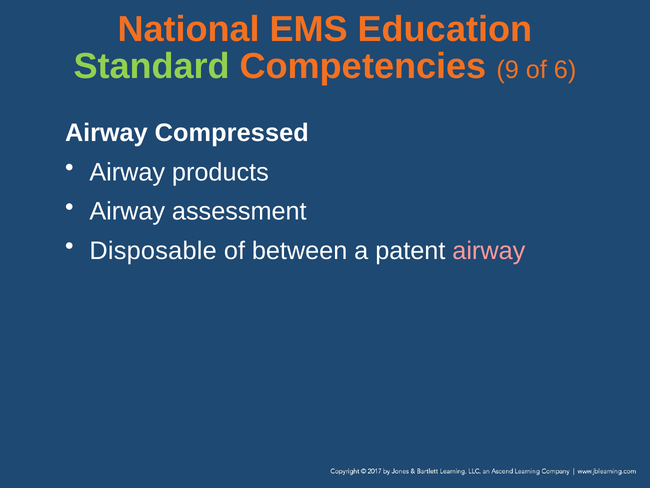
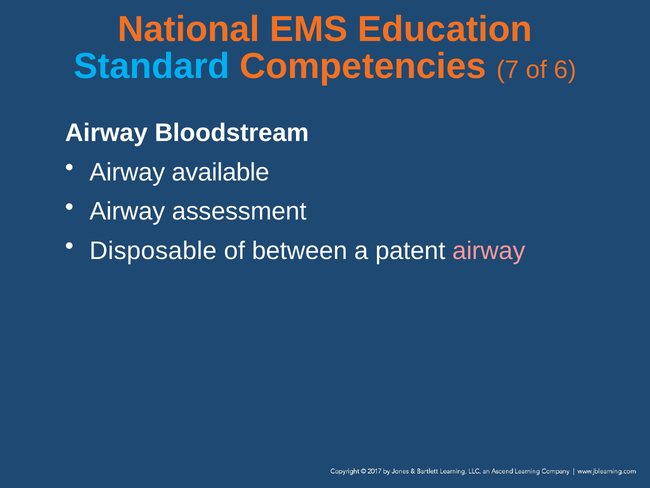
Standard colour: light green -> light blue (152, 66)
9: 9 -> 7 (508, 70)
Compressed: Compressed -> Bloodstream (232, 133)
products: products -> available (221, 172)
